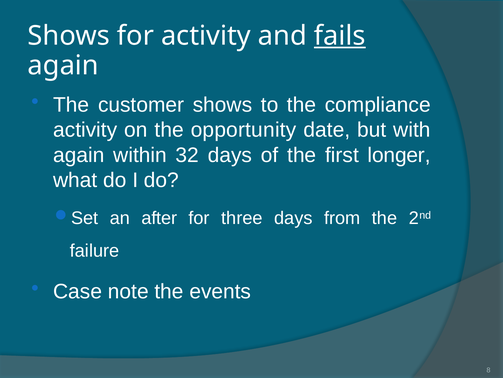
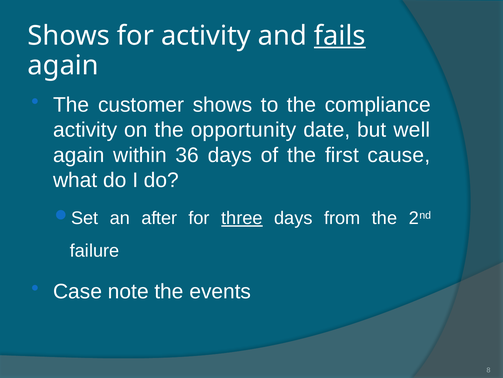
with: with -> well (412, 130)
32: 32 -> 36 (187, 155)
longer: longer -> cause (399, 155)
three underline: none -> present (242, 218)
